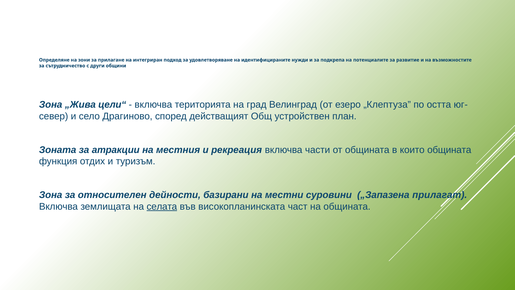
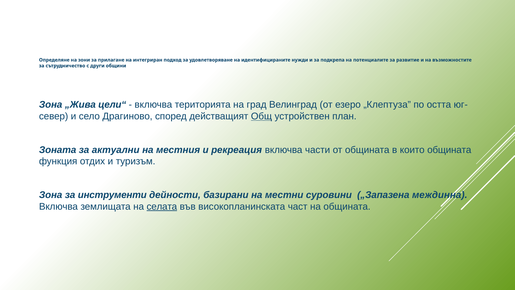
Общ underline: none -> present (261, 116)
атракции: атракции -> актуални (116, 150)
относителен: относителен -> инструменти (112, 195)
прилагат: прилагат -> междинна (440, 195)
